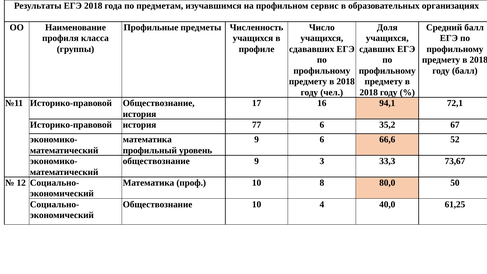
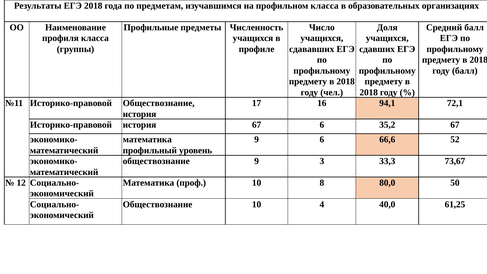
профильном сервис: сервис -> класса (325, 6)
история 77: 77 -> 67 (257, 125)
